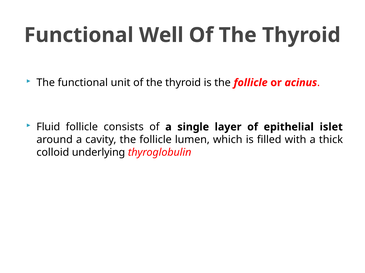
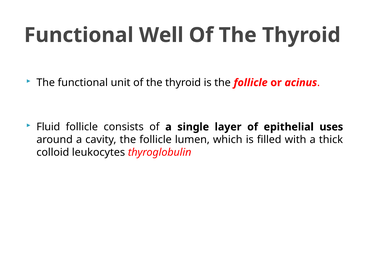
islet: islet -> uses (331, 127)
underlying: underlying -> leukocytes (98, 153)
